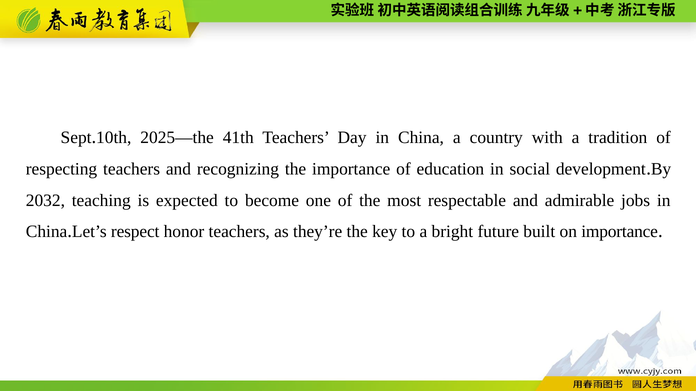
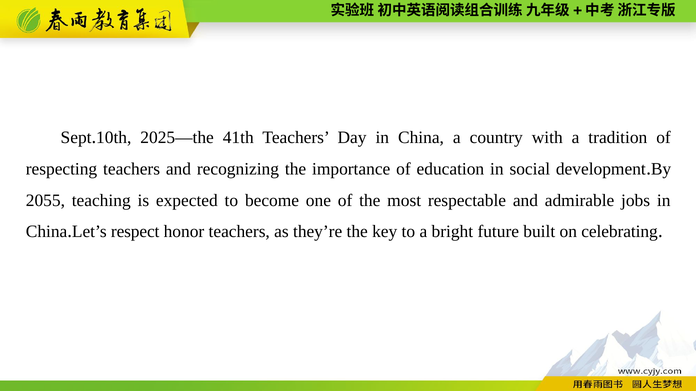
2032: 2032 -> 2055 (45, 201)
on importance: importance -> celebrating (620, 232)
